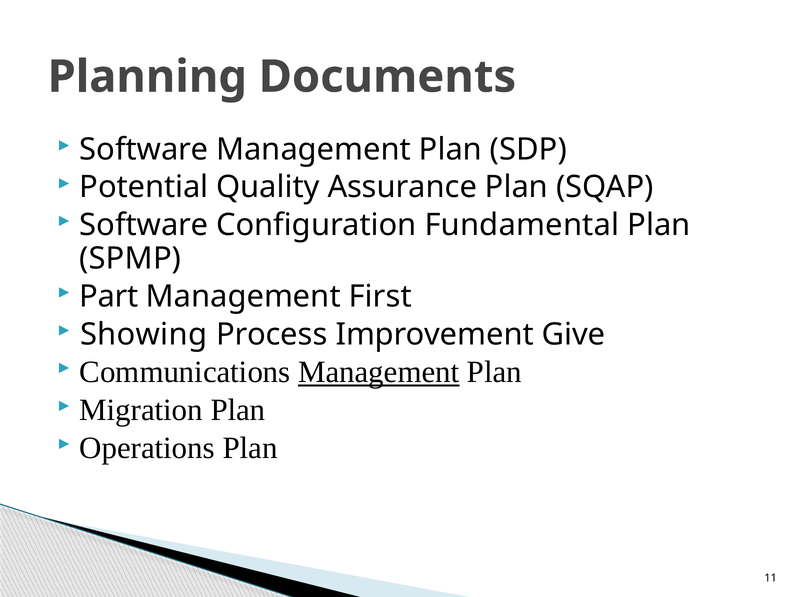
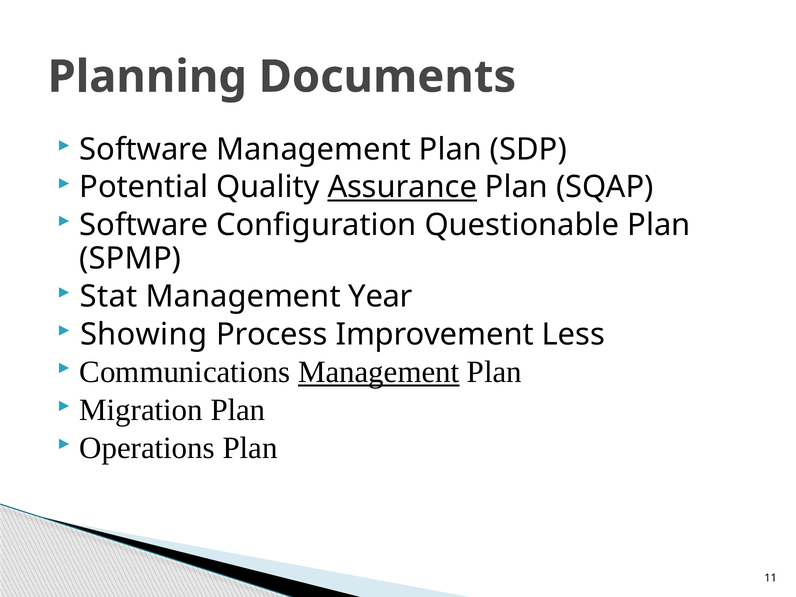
Assurance underline: none -> present (402, 187)
Fundamental: Fundamental -> Questionable (522, 225)
Part: Part -> Stat (109, 296)
First: First -> Year (380, 296)
Give: Give -> Less (573, 334)
